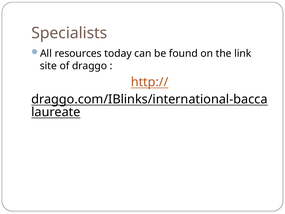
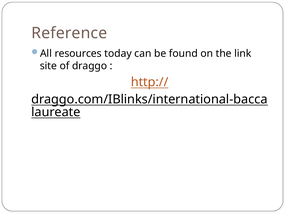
Specialists: Specialists -> Reference (69, 33)
